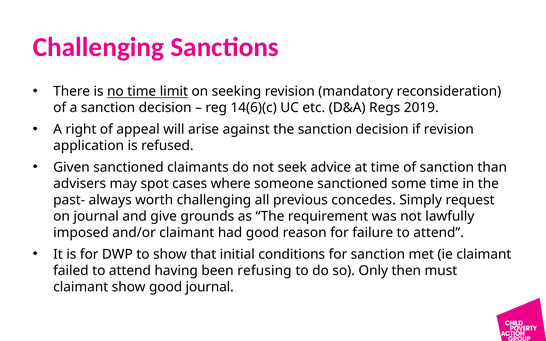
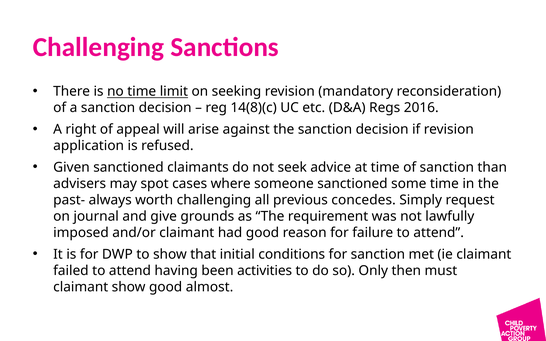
14(6)(c: 14(6)(c -> 14(8)(c (254, 108)
2019: 2019 -> 2016 (421, 108)
refusing: refusing -> activities (265, 271)
good journal: journal -> almost (210, 287)
